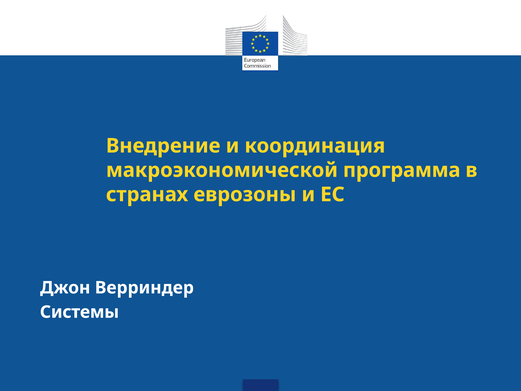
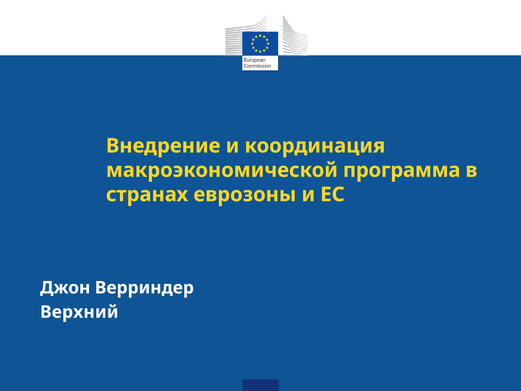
Системы: Системы -> Верхний (79, 312)
